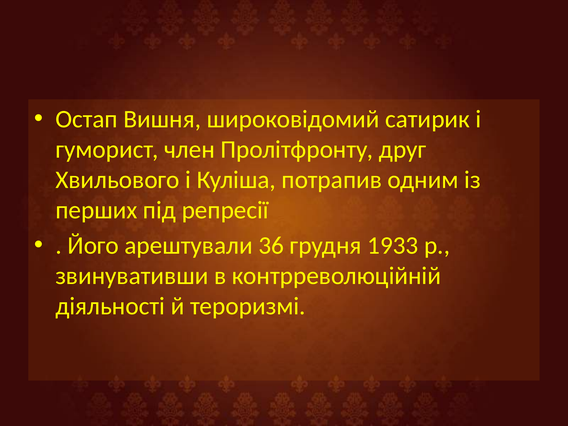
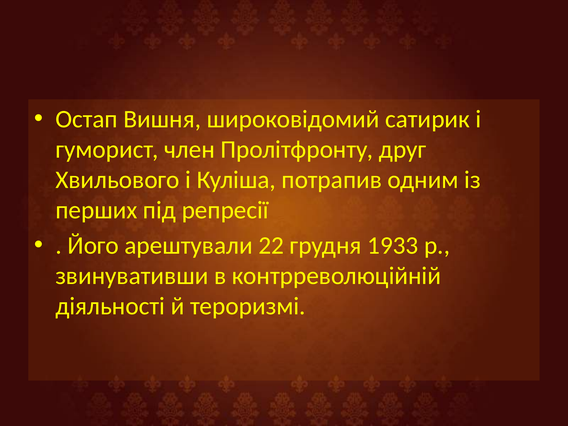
36: 36 -> 22 (271, 245)
